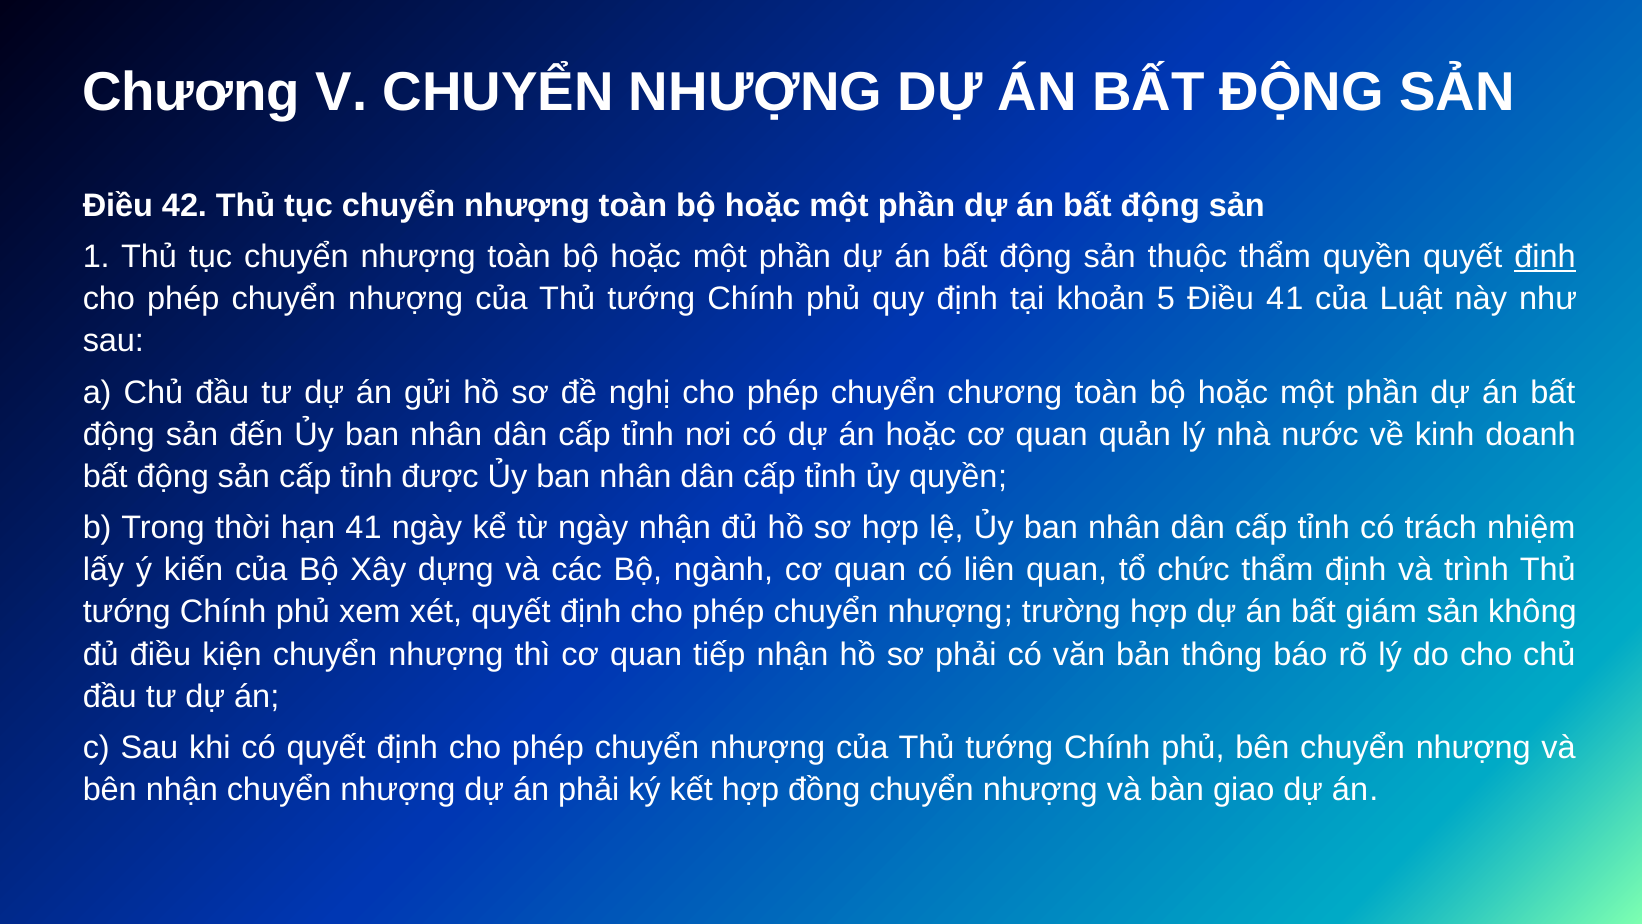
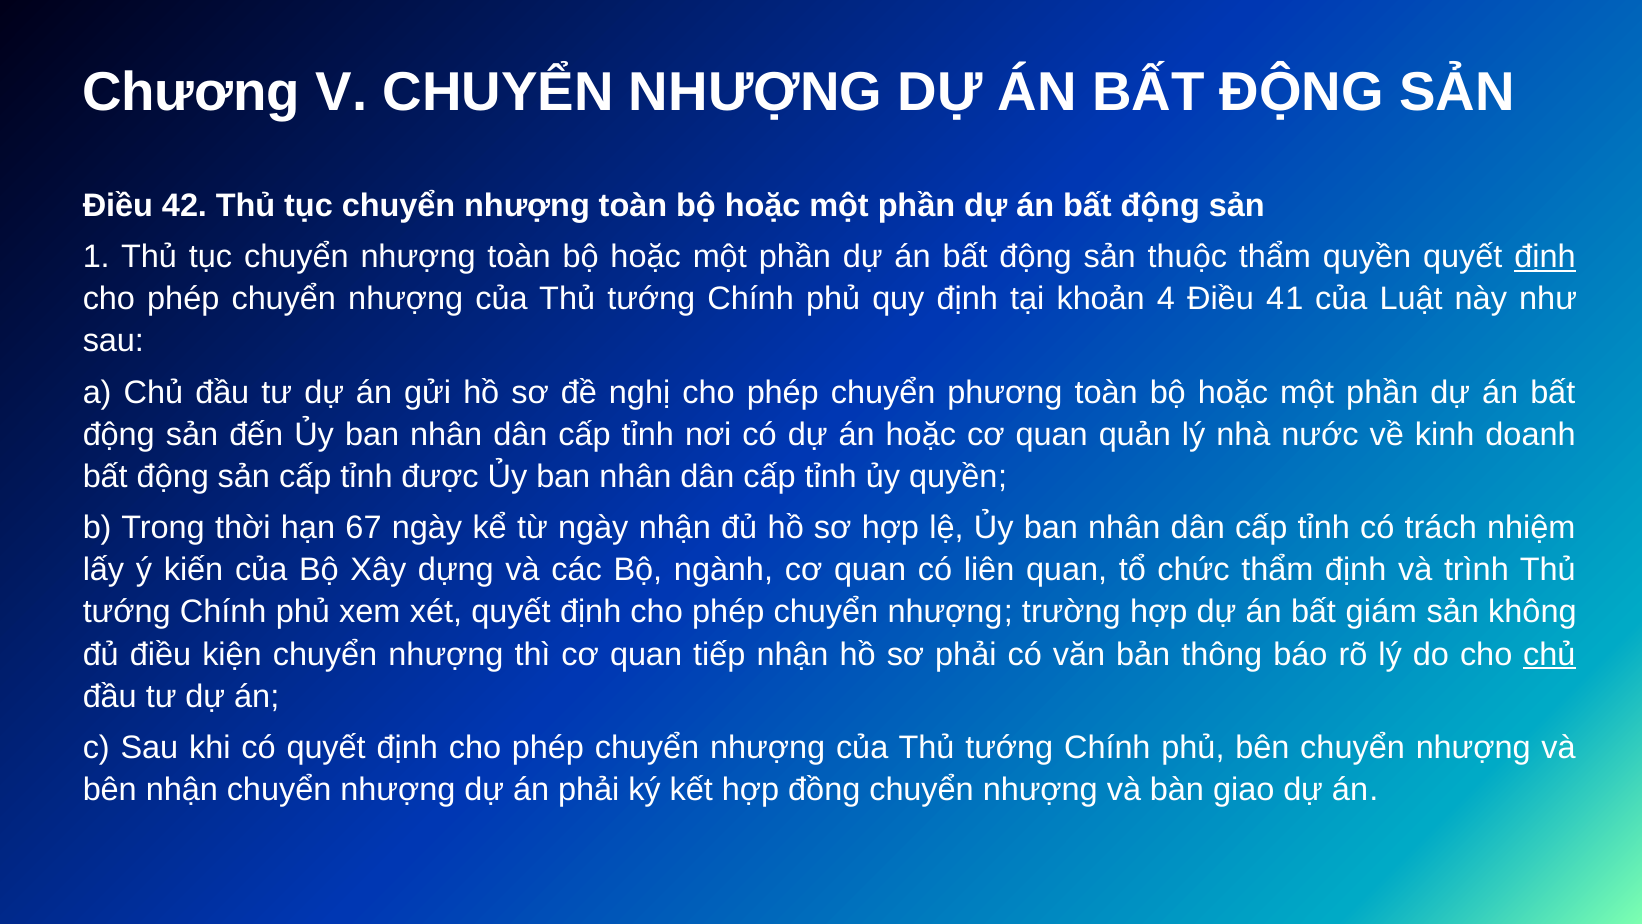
5: 5 -> 4 (1166, 299)
chuyển chương: chương -> phương (1005, 392)
hạn 41: 41 -> 67 (364, 528)
chủ underline: none -> present (1549, 654)
